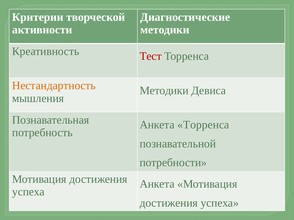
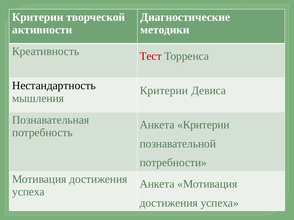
Нестандартность colour: orange -> black (54, 86)
Методики: Методики -> Критерии (164, 91)
Анкета Торренса: Торренса -> Критерии (203, 125)
